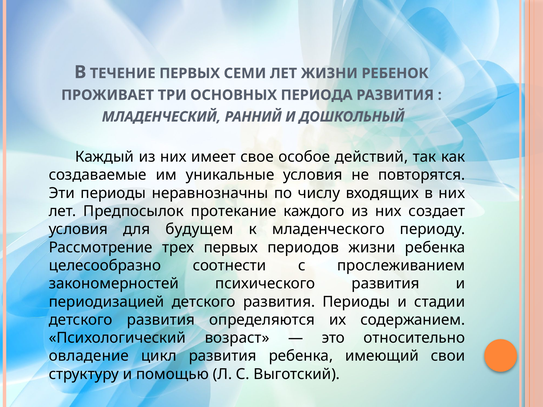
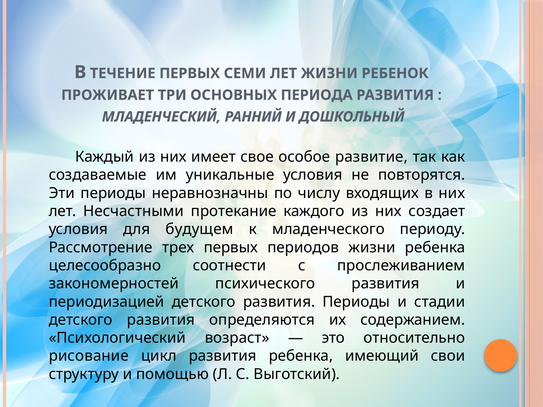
действий: действий -> развитие (371, 157)
Предпосылок: Предпосылок -> Несчастными (134, 211)
овладение: овладение -> рисование (89, 356)
